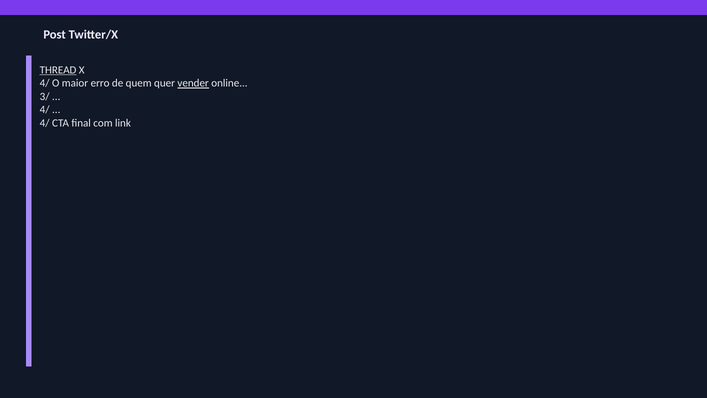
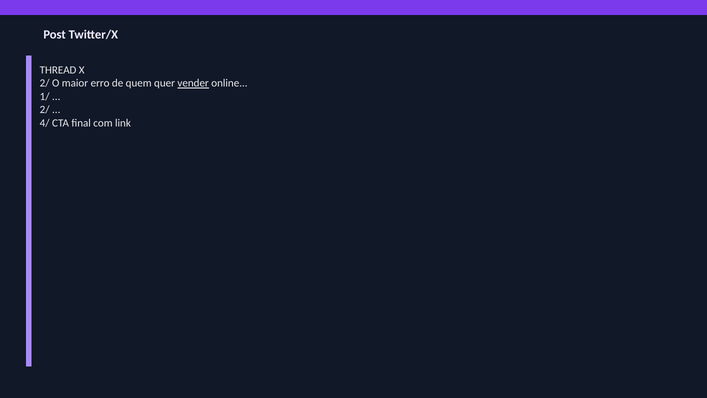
THREAD underline: present -> none (58, 70)
4/: 4/ -> 2/ (45, 83)
3/: 3/ -> 1/ (45, 96)
4/: 4/ -> 2/ (45, 110)
